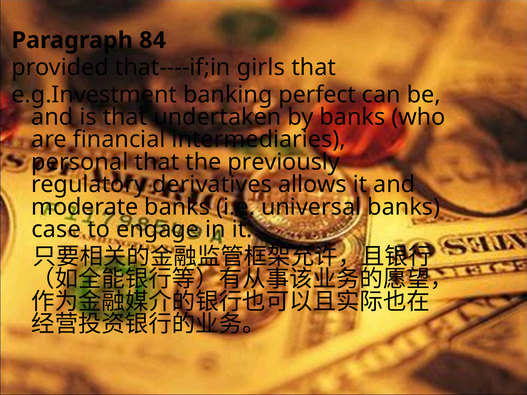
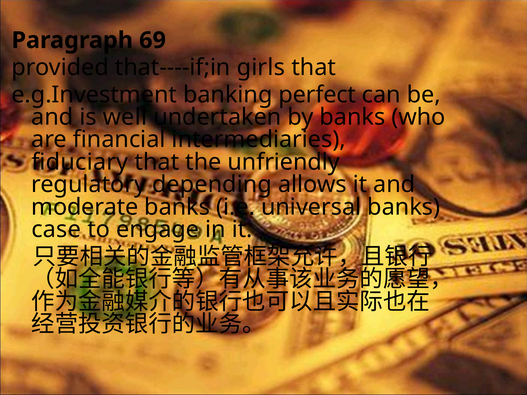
84: 84 -> 69 (153, 40)
is that: that -> well (125, 117)
personal: personal -> fiduciary (80, 162)
previously: previously -> unfriendly (284, 162)
derivatives: derivatives -> depending (212, 185)
